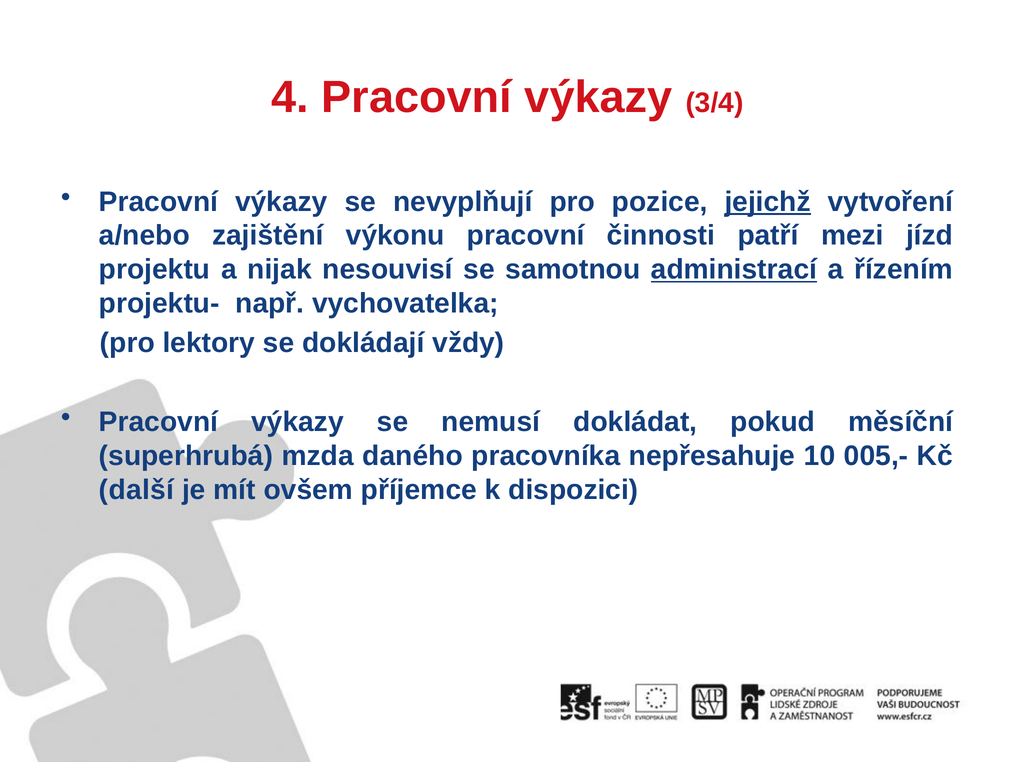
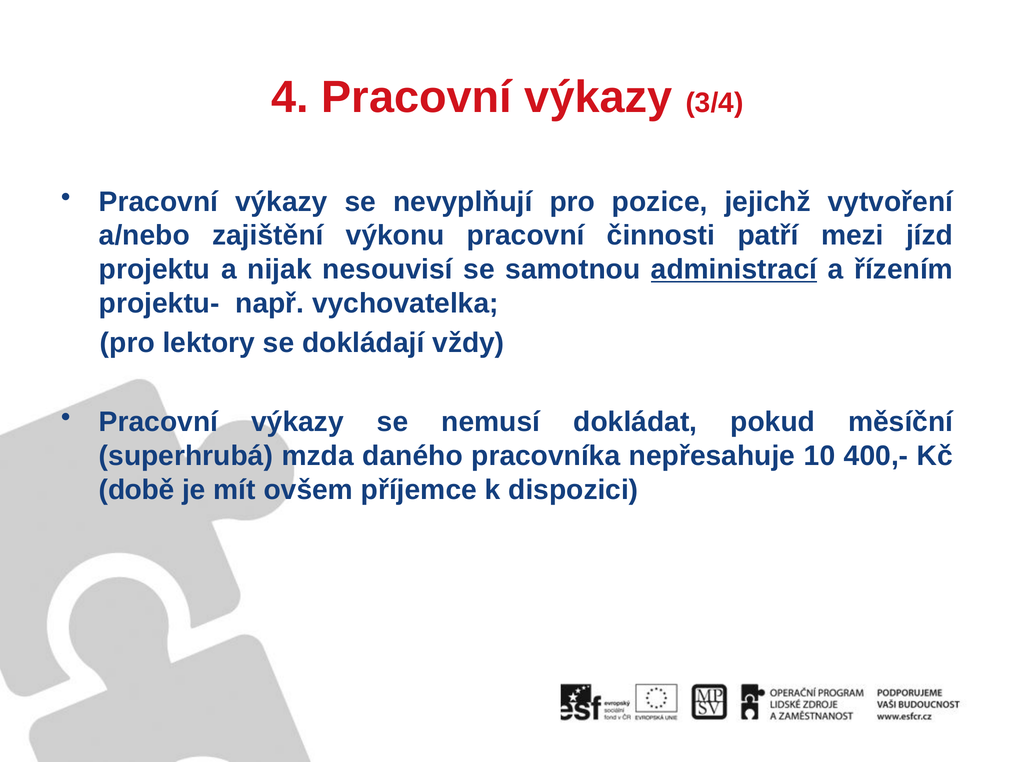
jejichž underline: present -> none (768, 202)
005,-: 005,- -> 400,- (876, 455)
další: další -> době (137, 489)
